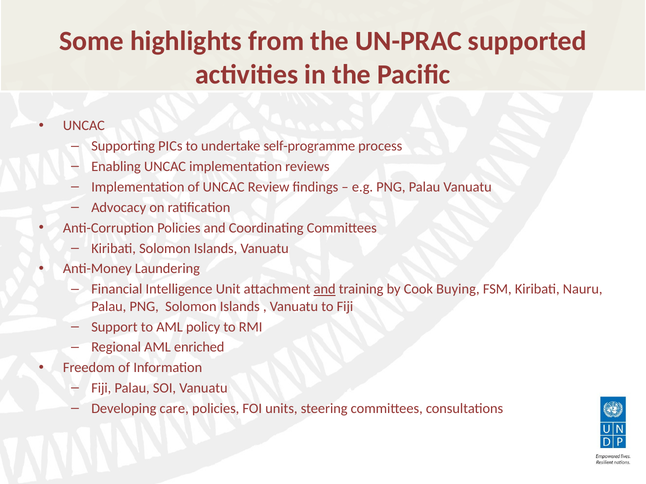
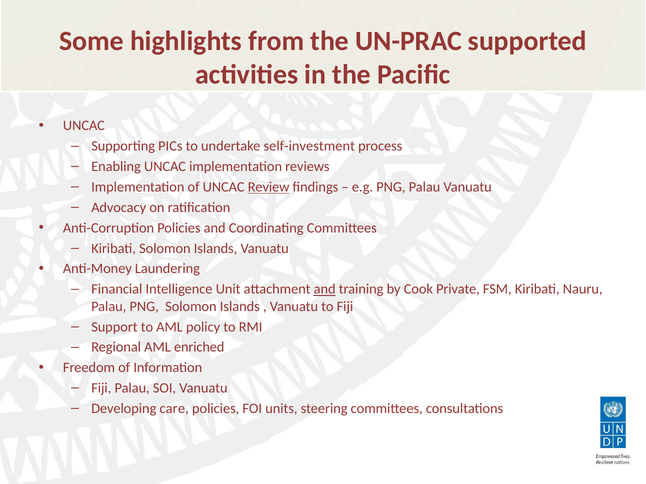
self-programme: self-programme -> self-investment (309, 146)
Review underline: none -> present (269, 187)
Buying: Buying -> Private (458, 289)
